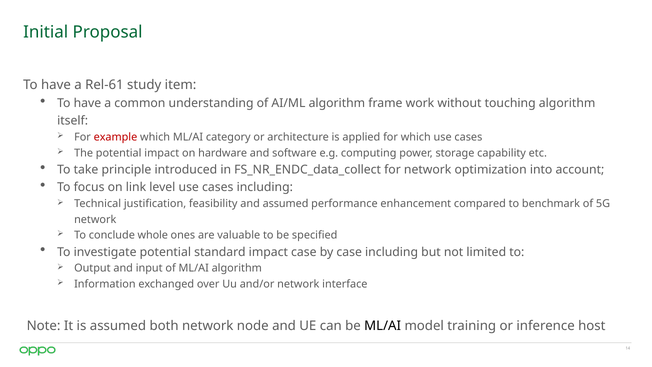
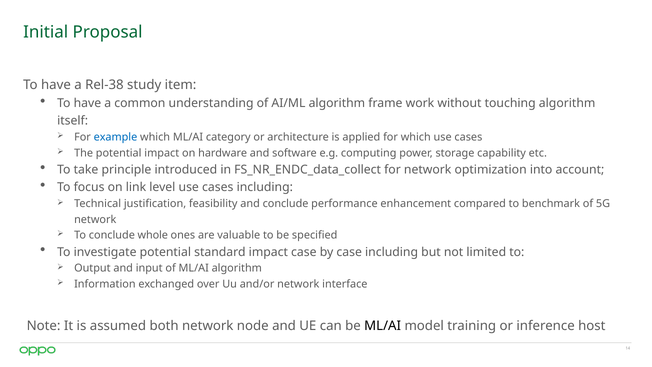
Rel-61: Rel-61 -> Rel-38 (104, 85)
example colour: red -> blue (115, 137)
and assumed: assumed -> conclude (286, 204)
